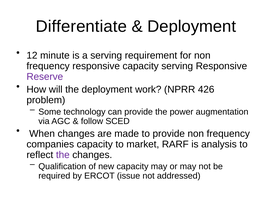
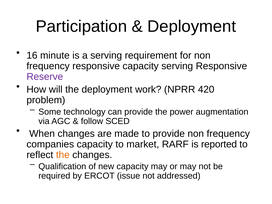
Differentiate: Differentiate -> Participation (81, 26)
12: 12 -> 16 (32, 56)
426: 426 -> 420 (206, 90)
analysis: analysis -> reported (219, 144)
the colour: purple -> orange (63, 155)
